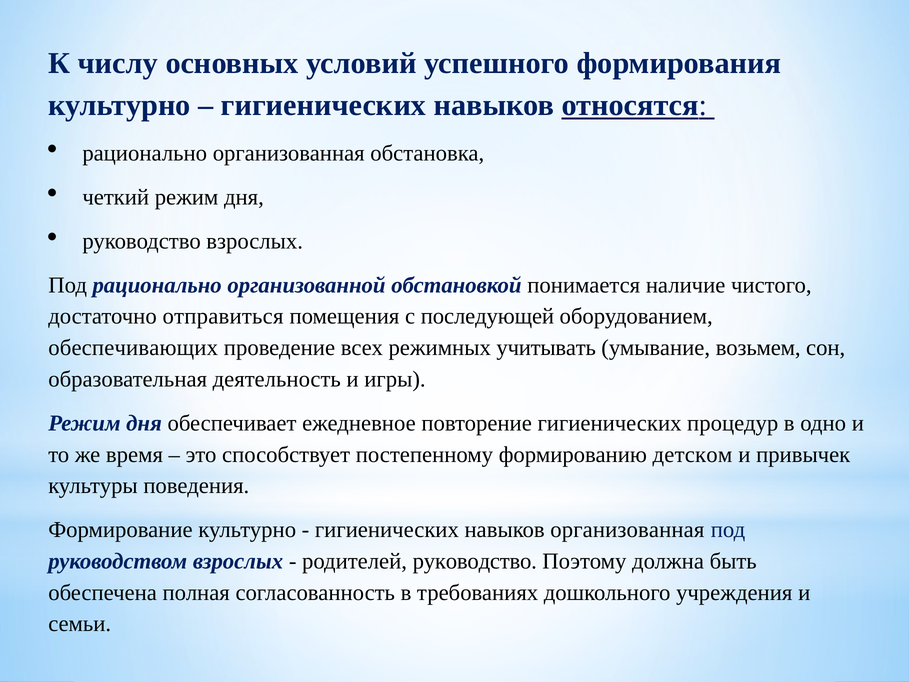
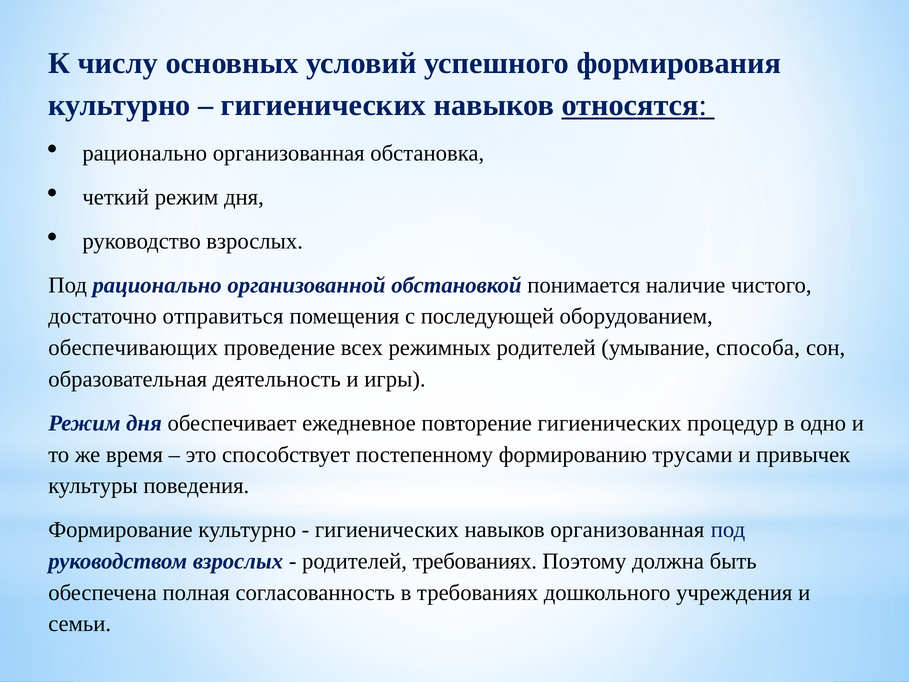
режимных учитывать: учитывать -> родителей (546, 348)
возьмем: возьмем -> способа (758, 348)
детском: детском -> трусами (693, 454)
родителей руководство: руководство -> требованиях (475, 561)
